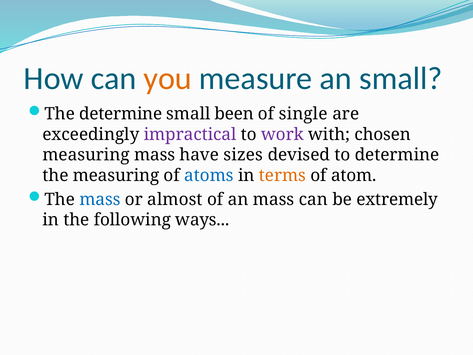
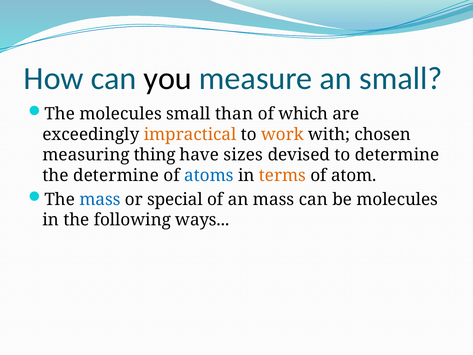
you colour: orange -> black (168, 78)
The determine: determine -> molecules (121, 114)
been: been -> than (234, 114)
single: single -> which (303, 114)
impractical colour: purple -> orange (190, 134)
work colour: purple -> orange (282, 134)
measuring mass: mass -> thing (155, 155)
the measuring: measuring -> determine (116, 175)
almost: almost -> special (175, 199)
be extremely: extremely -> molecules (397, 199)
